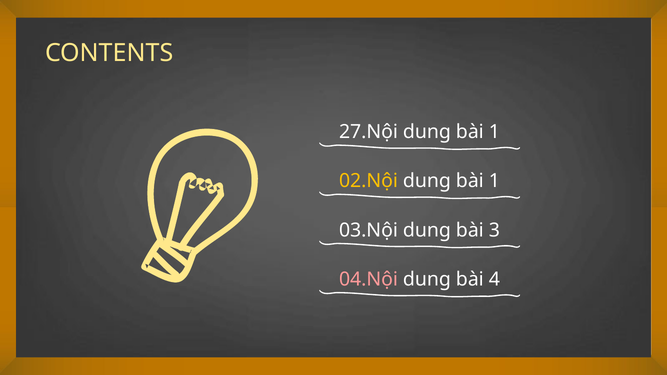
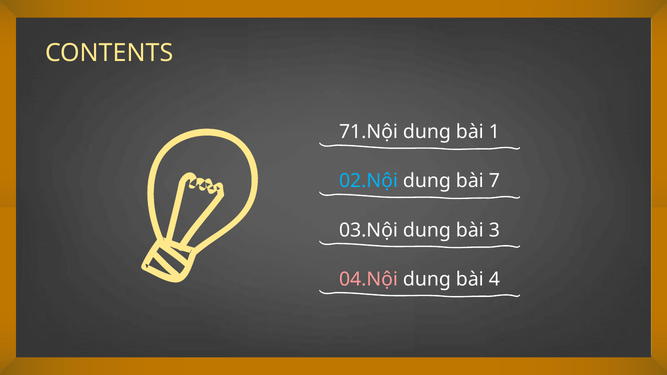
27.Nội: 27.Nội -> 71.Nội (368, 132)
02.Nội colour: yellow -> light blue (368, 181)
1: 1 -> 7 (494, 181)
